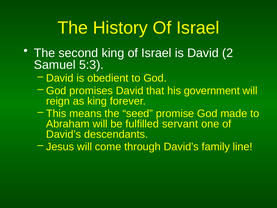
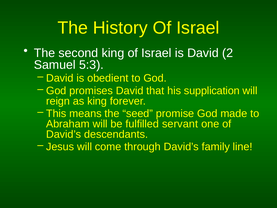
government: government -> supplication (212, 91)
